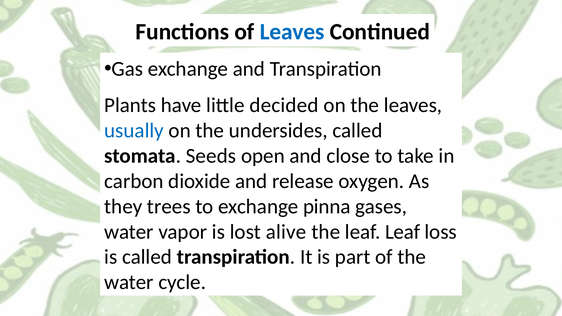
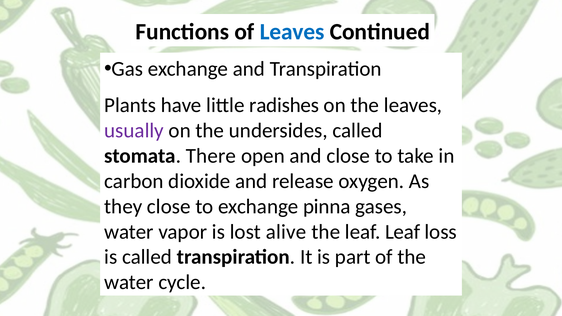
decided: decided -> radishes (284, 105)
usually colour: blue -> purple (134, 131)
Seeds: Seeds -> There (211, 156)
they trees: trees -> close (169, 207)
